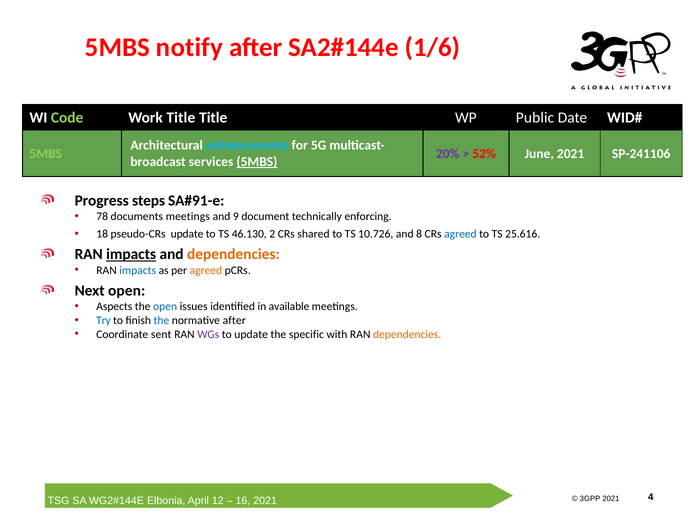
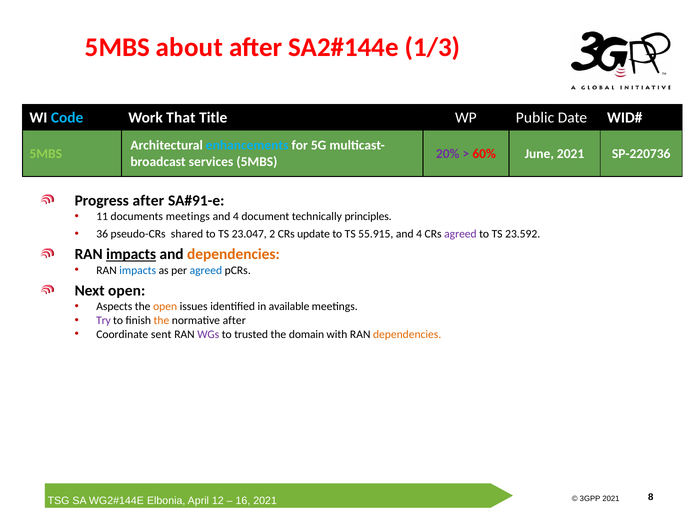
notify: notify -> about (189, 48)
1/6: 1/6 -> 1/3 (433, 48)
Code colour: light green -> light blue (67, 118)
Work Title: Title -> That (181, 118)
52%: 52% -> 60% (484, 154)
SP-241106: SP-241106 -> SP-220736 (641, 154)
5MBS underline: present -> none (257, 162)
Progress steps: steps -> after (148, 201)
78: 78 -> 11 (102, 217)
9: 9 -> 4 (236, 217)
enforcing: enforcing -> principles (368, 217)
18: 18 -> 36 (102, 234)
pseudo-CRs update: update -> shared (187, 234)
46.130: 46.130 -> 23.047 (249, 234)
shared: shared -> update (314, 234)
10.726: 10.726 -> 55.915 (376, 234)
8: 8 -> 4 (419, 234)
agreed colour: blue -> purple (460, 234)
25.616: 25.616 -> 23.592 (523, 234)
agreed colour: orange -> blue (206, 271)
open colour: blue -> orange (165, 307)
Try colour: blue -> purple (103, 321)
the colour: blue -> orange (161, 321)
to update: update -> trusted (251, 335)
specific: specific -> domain (306, 335)
4: 4 -> 8 (651, 498)
